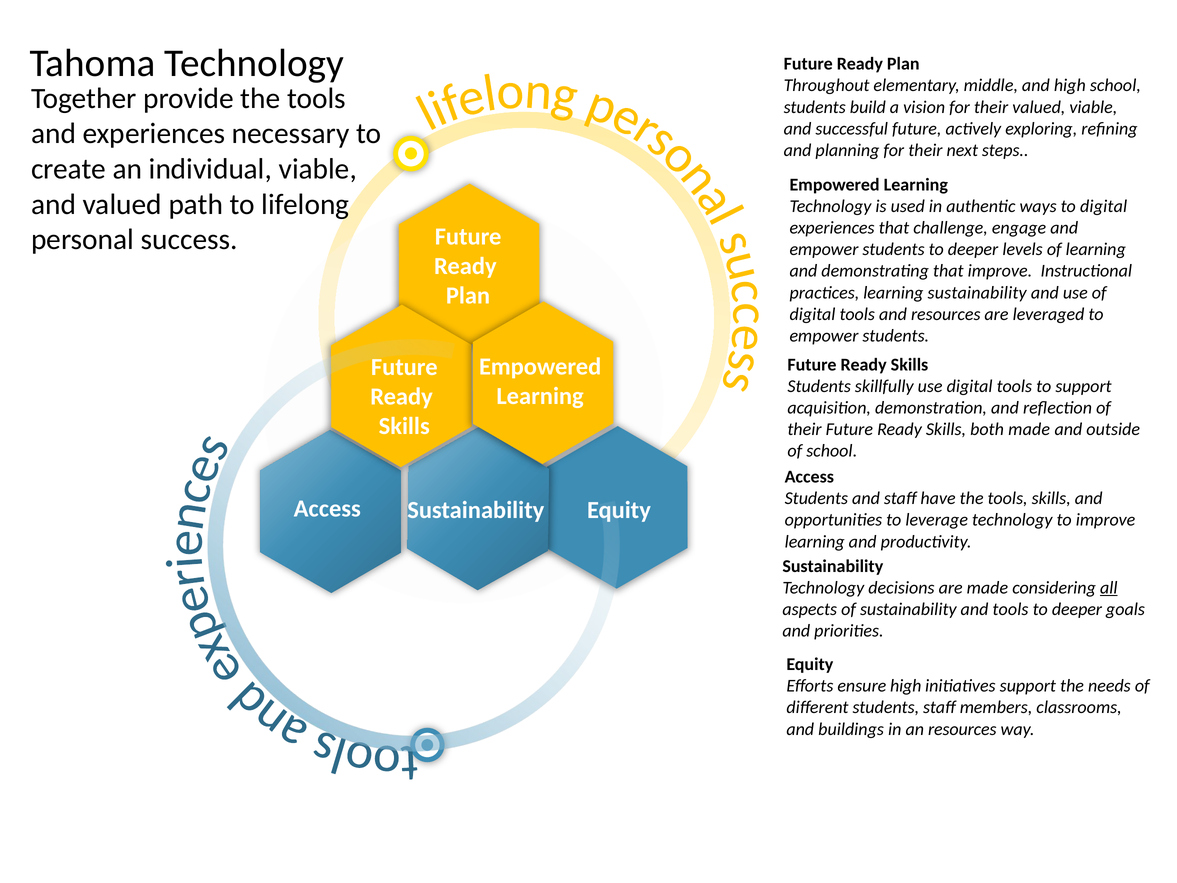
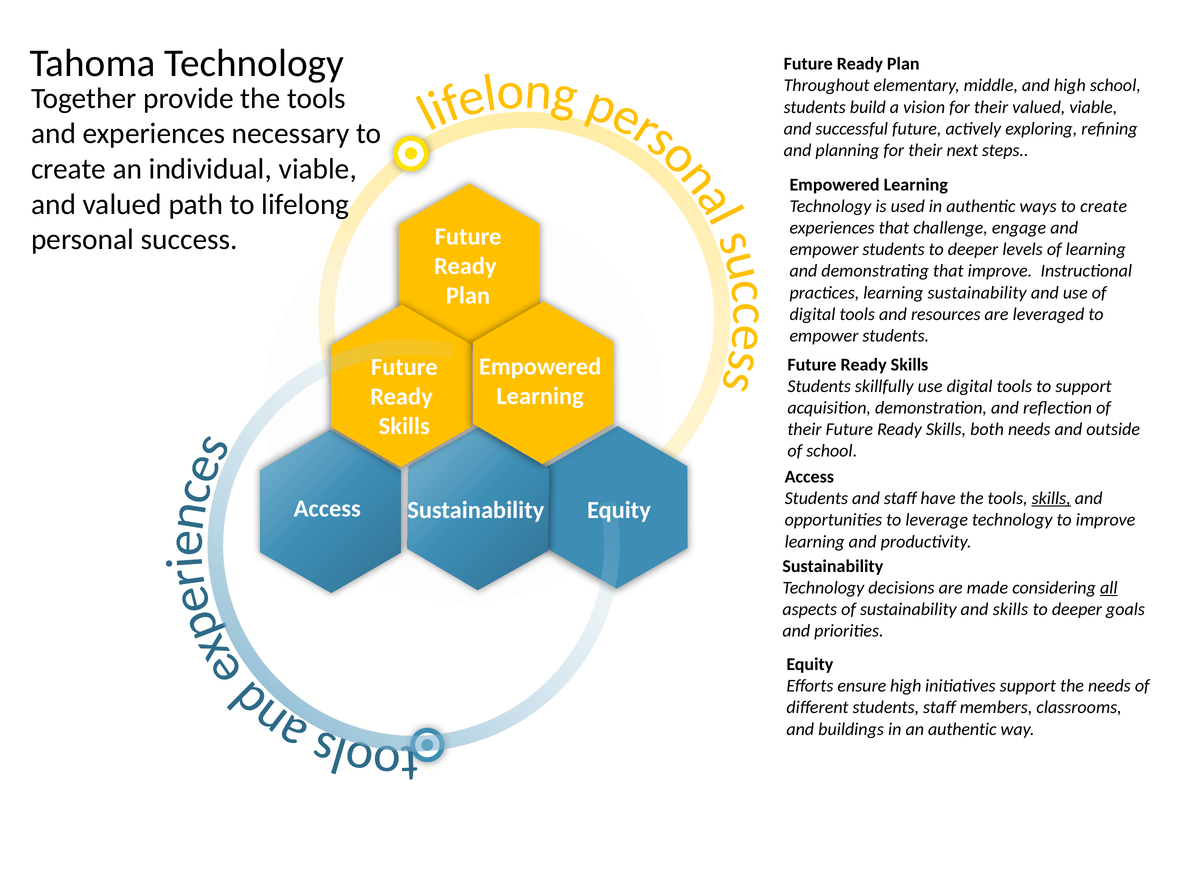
ways to digital: digital -> create (1104, 206)
both made: made -> needs (1029, 429)
skills underline: none -> present (1051, 498)
and tools: tools -> skills (1010, 609)
an resources: resources -> authentic (962, 729)
